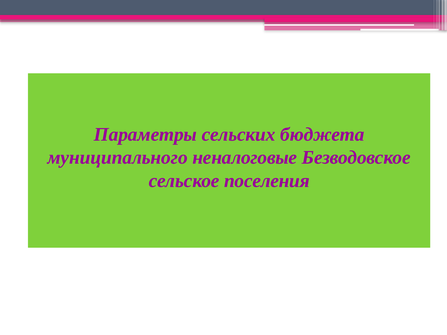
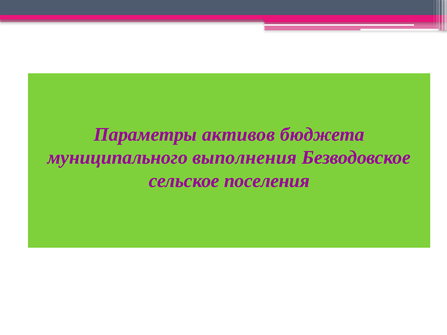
сельских: сельских -> активов (239, 135)
неналоговые: неналоговые -> выполнения (245, 158)
